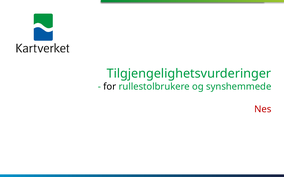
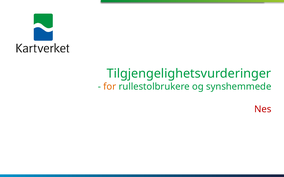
for colour: black -> orange (110, 87)
